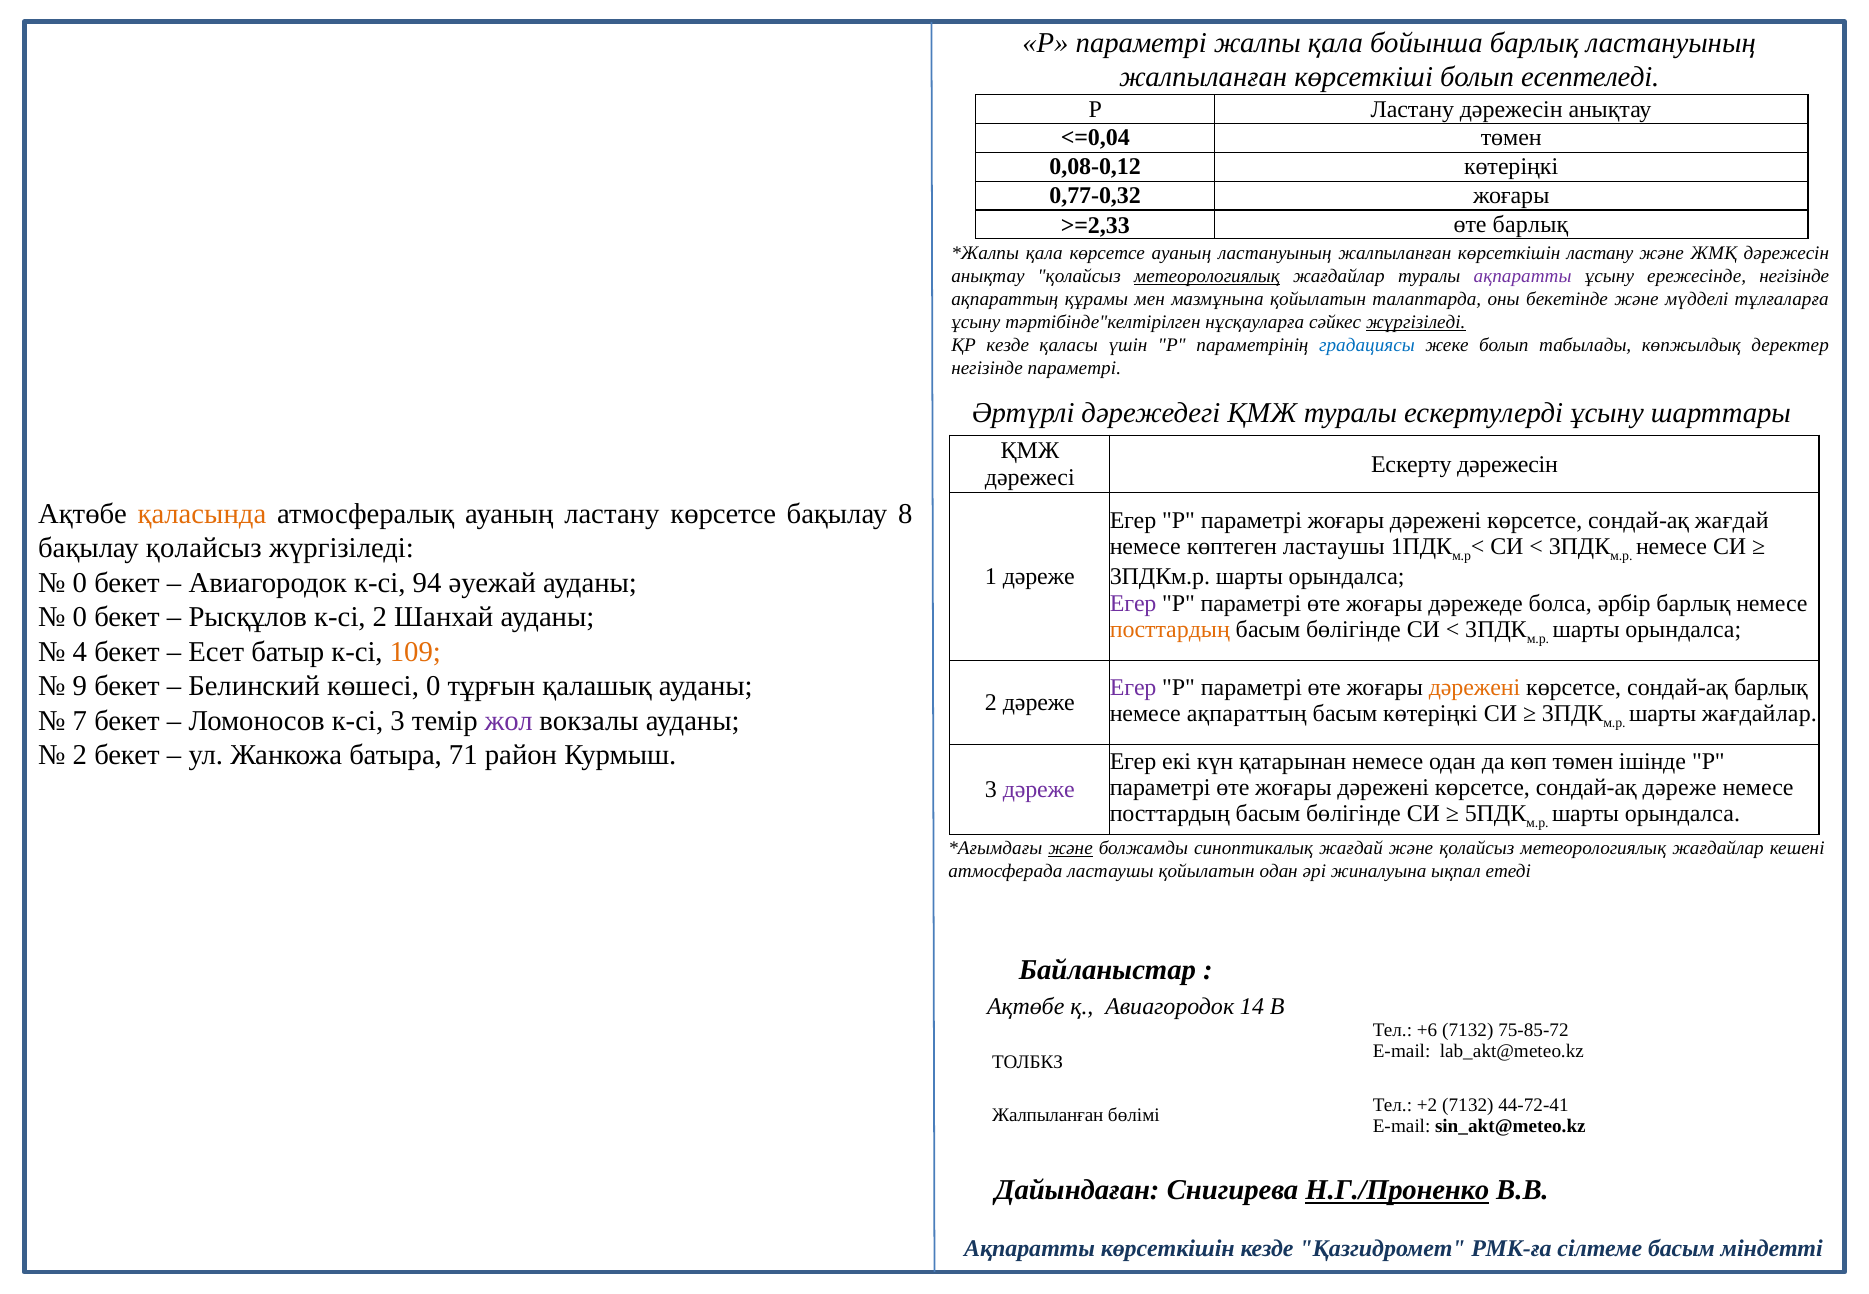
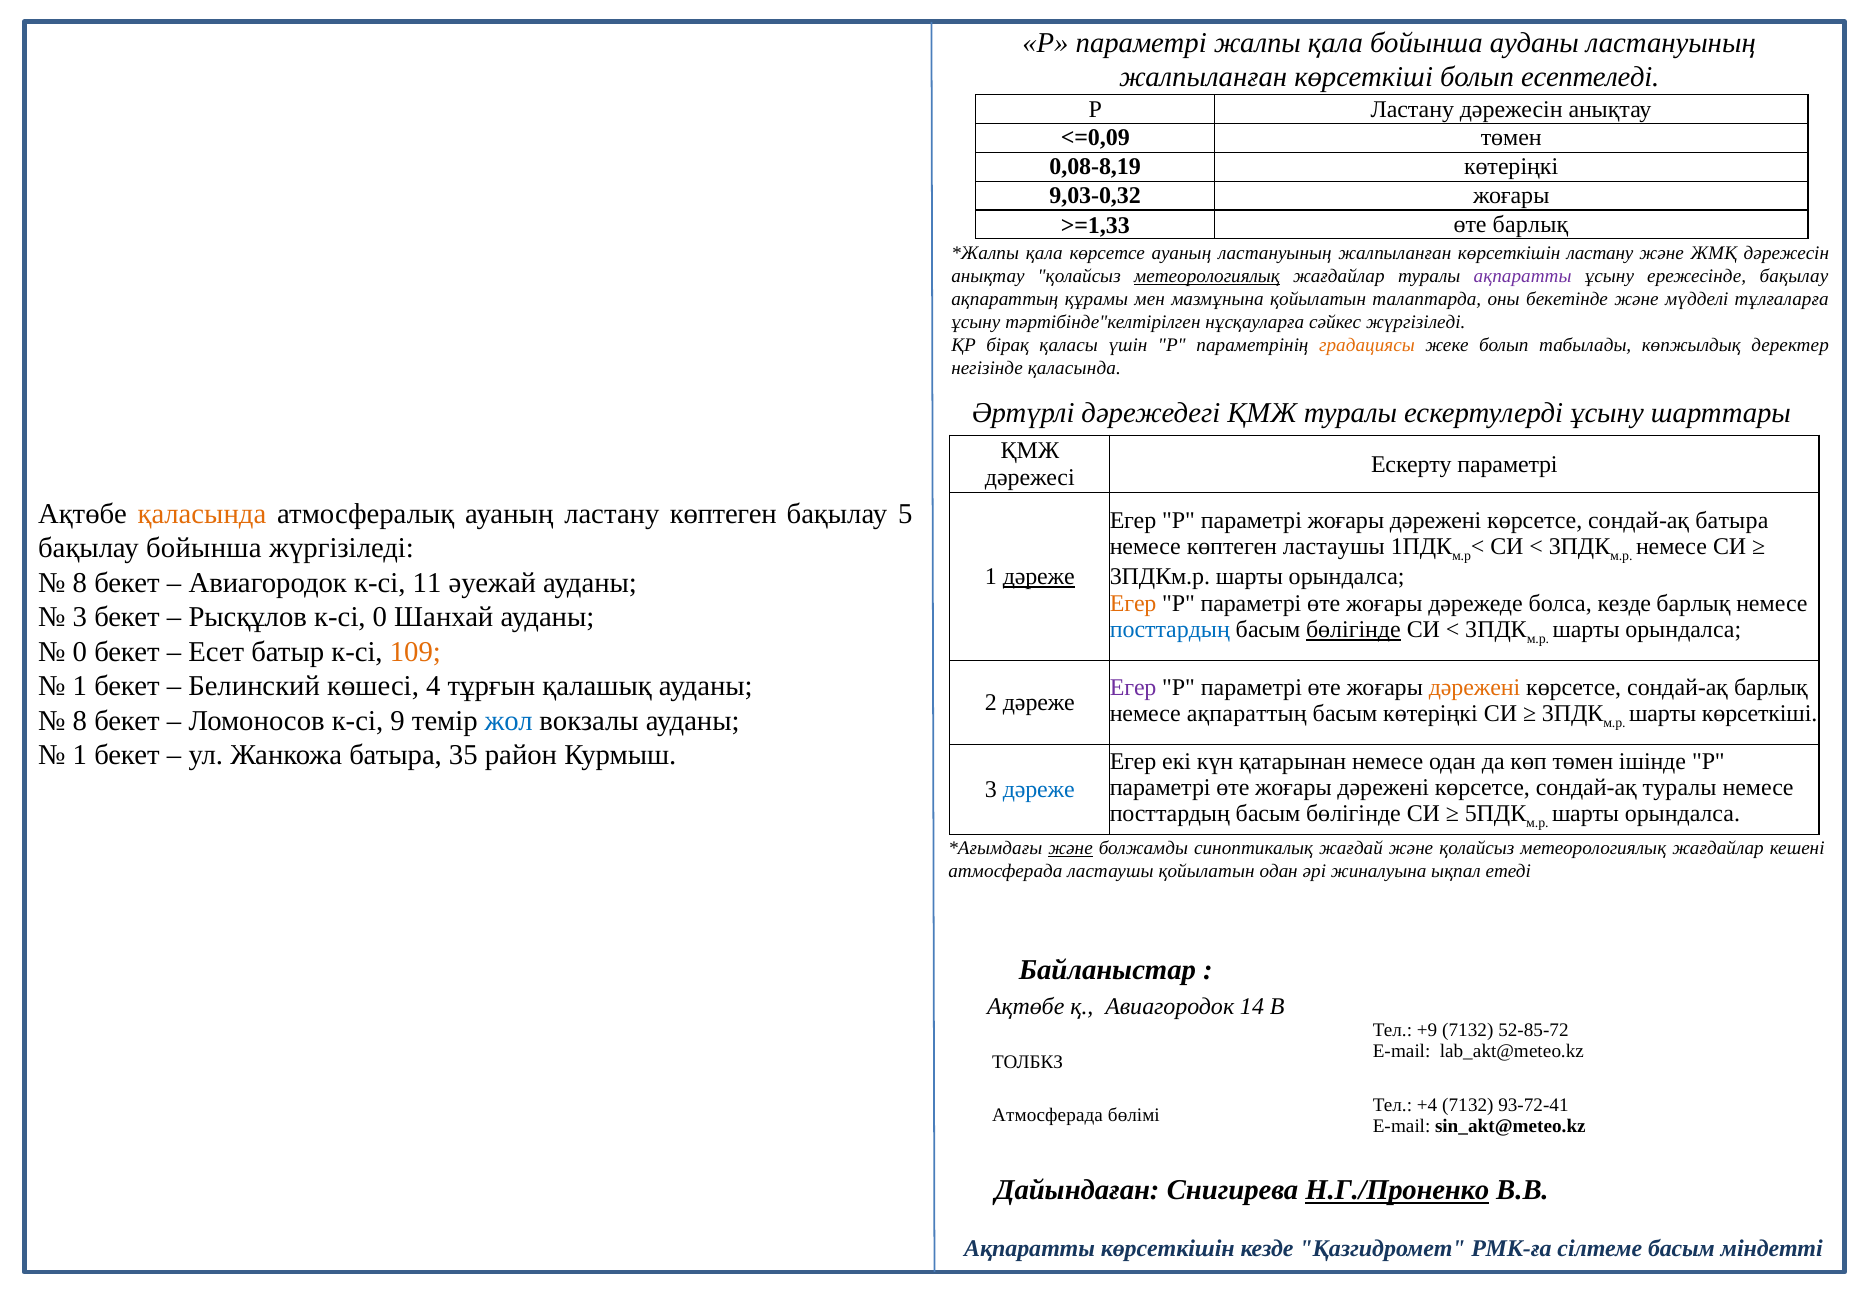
бойынша барлық: барлық -> ауданы (1534, 43)
<=0,04: <=0,04 -> <=0,09 (1095, 138)
0,08-0,12: 0,08-0,12 -> 0,08-8,19 (1095, 167)
0,77-0,32: 0,77-0,32 -> 9,03-0,32 (1095, 196)
>=2,33: >=2,33 -> >=1,33 (1095, 226)
ережесінде негізінде: негізінде -> бақылау (1794, 277)
жүргізіледі underline: present -> none (1416, 322)
ҚР кезде: кезде -> бірақ (1008, 345)
градациясы colour: blue -> orange (1367, 345)
негізінде параметрі: параметрі -> қаласында (1074, 368)
Ескерту дәрежесін: дәрежесін -> параметрі (1507, 464)
ластану көрсетсе: көрсетсе -> көптеген (723, 514)
8: 8 -> 5 (905, 514)
сондай-ақ жағдай: жағдай -> батыра (1732, 520)
бақылау қолайсыз: қолайсыз -> бойынша (204, 548)
дәреже underline: none -> present (1039, 577)
0: 0 -> 8 (80, 583)
94: 94 -> 11 (427, 583)
Егер colour: purple -> orange (1133, 603)
болса әрбір: әрбір -> кезде (1624, 603)
0: 0 -> 3 (80, 617)
к-сі 2: 2 -> 0 (380, 617)
посттардың colour: orange -> blue (1170, 630)
бөлігінде underline: none -> present (1353, 630)
4: 4 -> 0 (80, 652)
9: 9 -> 1 (80, 686)
көшесі 0: 0 -> 4 (433, 686)
шарты жағдайлар: жағдайлар -> көрсеткіші (1760, 714)
7: 7 -> 8 (80, 721)
к-сі 3: 3 -> 9 (398, 721)
жол colour: purple -> blue (509, 721)
2: 2 -> 1 (80, 755)
71: 71 -> 35 (463, 755)
сондай-ақ дәреже: дәреже -> туралы (1680, 788)
дәреже colour: purple -> blue (1039, 789)
+6: +6 -> +9 (1427, 1030)
75-85-72: 75-85-72 -> 52-85-72 (1533, 1030)
+2: +2 -> +4 (1427, 1105)
44-72-41: 44-72-41 -> 93-72-41 (1533, 1105)
Жалпыланған: Жалпыланған -> Атмосферада (1048, 1115)
